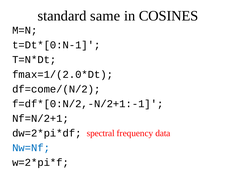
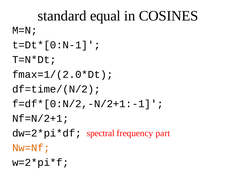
same: same -> equal (105, 16)
df=come/(N/2: df=come/(N/2 -> df=time/(N/2 (56, 89)
data: data -> part (163, 133)
Nw=Nf colour: blue -> orange (31, 148)
